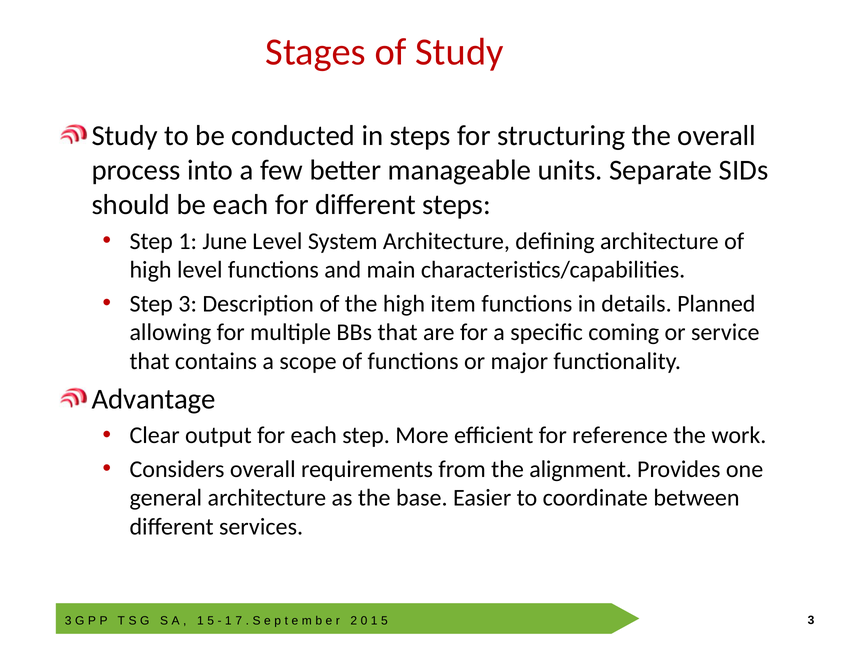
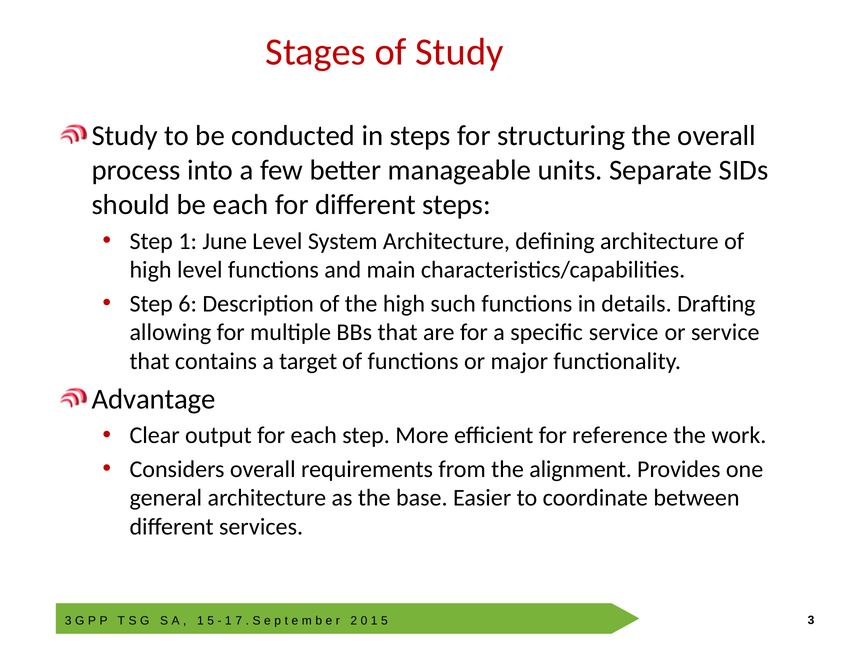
Step 3: 3 -> 6 (188, 304)
item: item -> such (453, 304)
Planned: Planned -> Drafting (716, 304)
specific coming: coming -> service (624, 332)
scope: scope -> target (308, 361)
